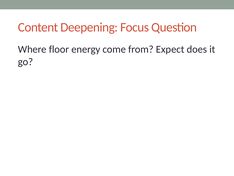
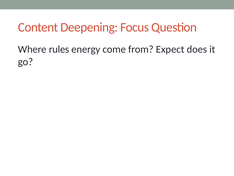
floor: floor -> rules (59, 49)
